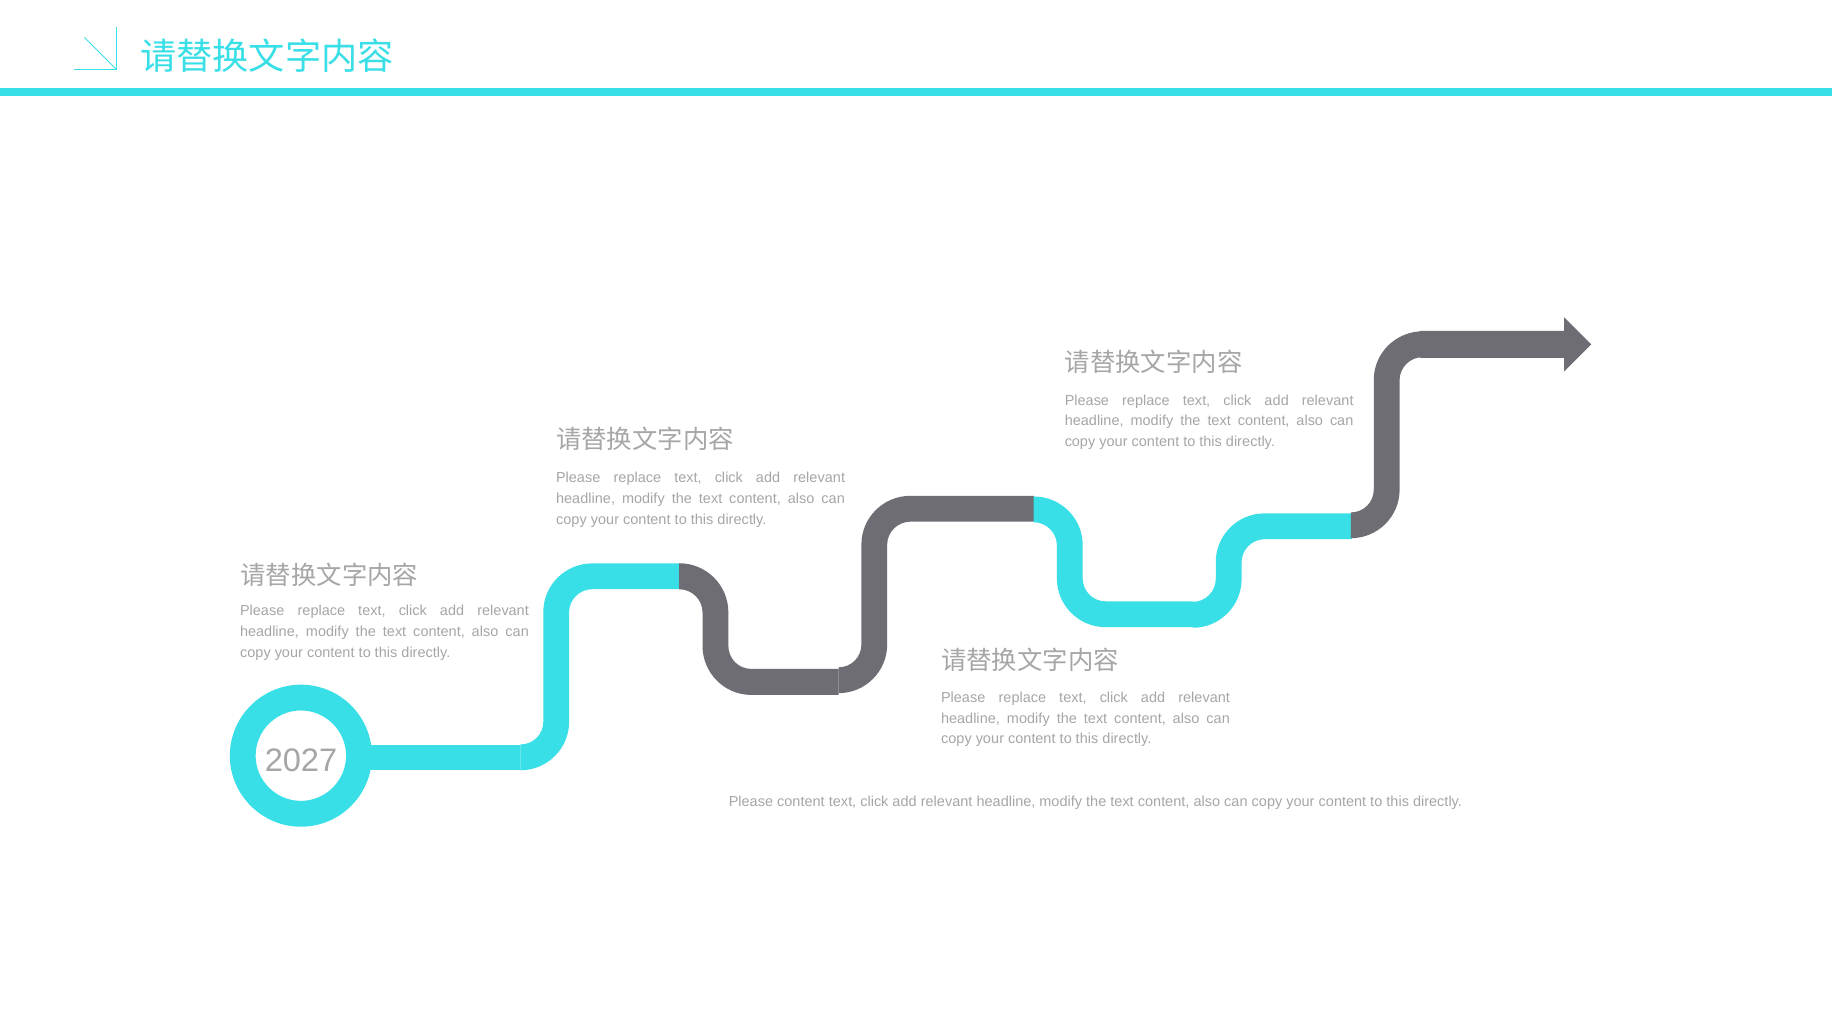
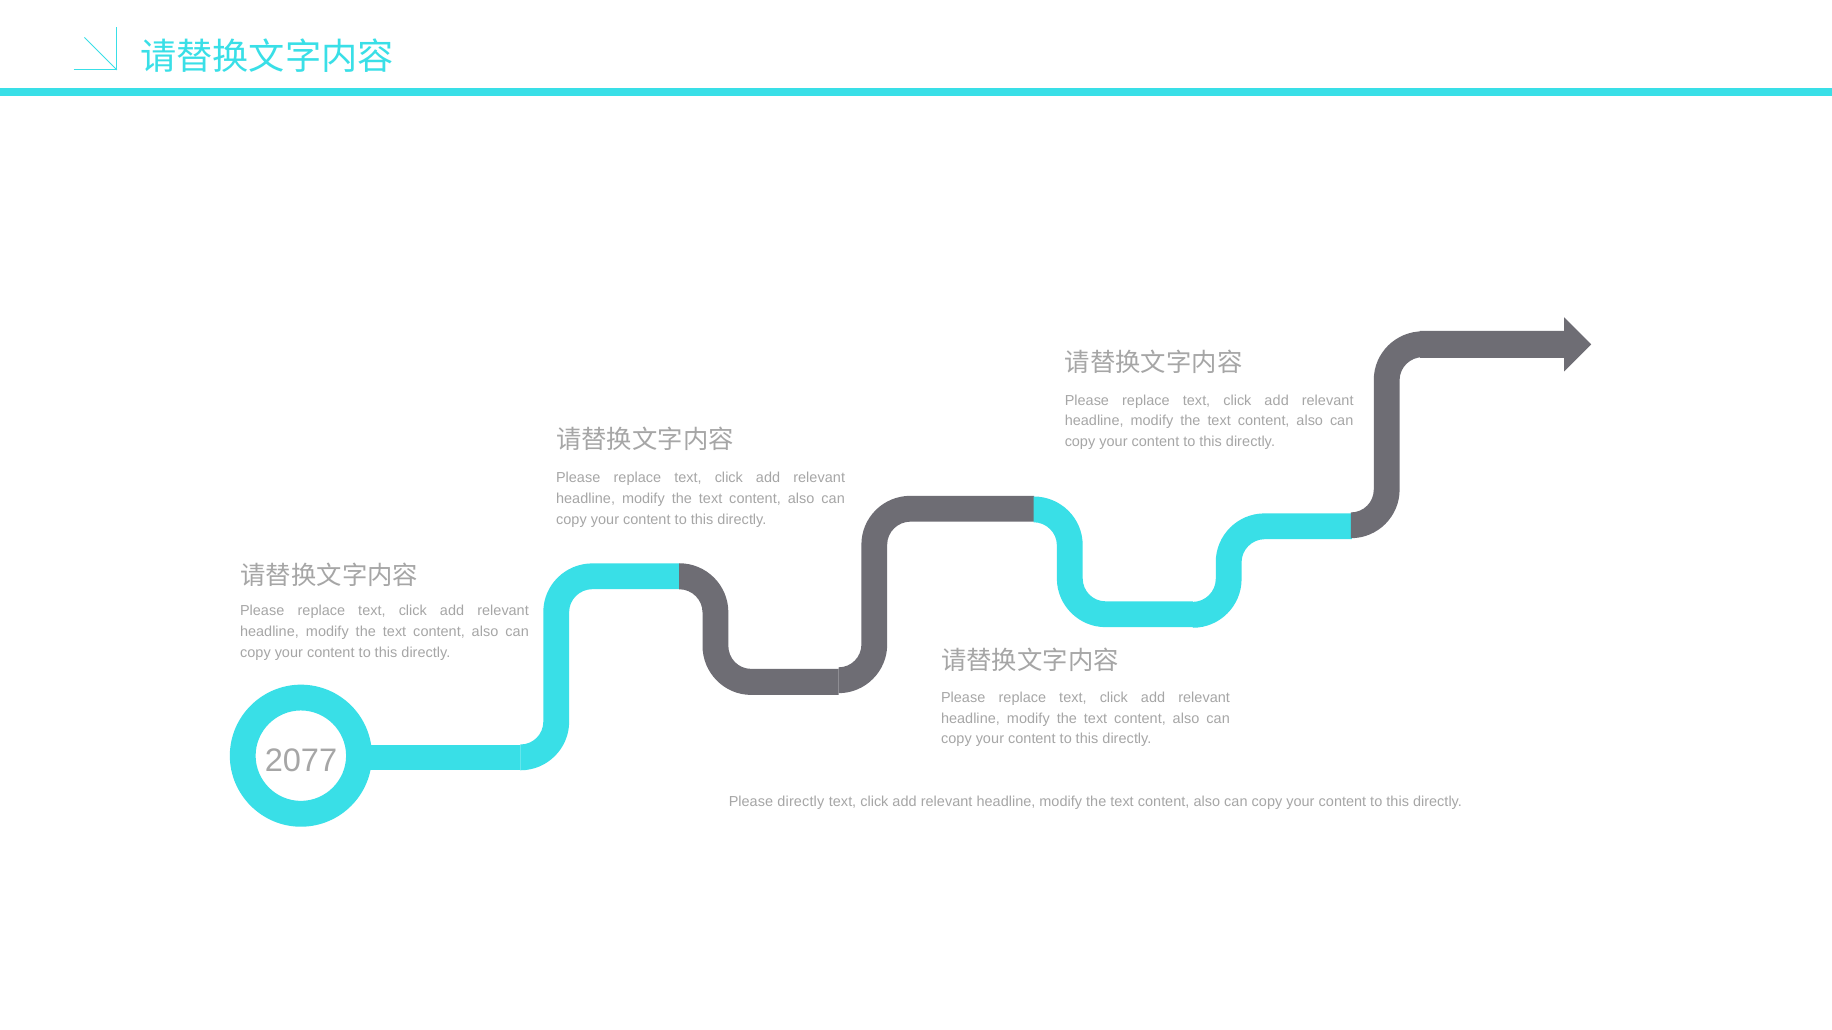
2027: 2027 -> 2077 (301, 761)
Please content: content -> directly (801, 802)
